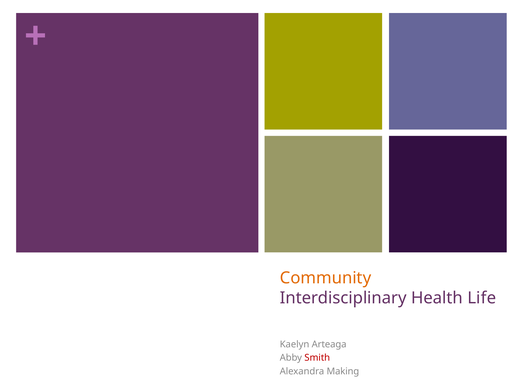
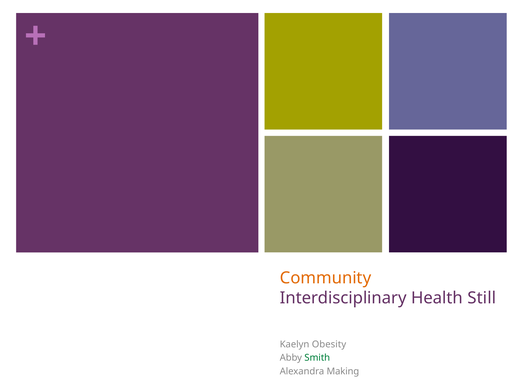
Life: Life -> Still (482, 298)
Arteaga: Arteaga -> Obesity (329, 345)
Smith colour: red -> green (317, 358)
